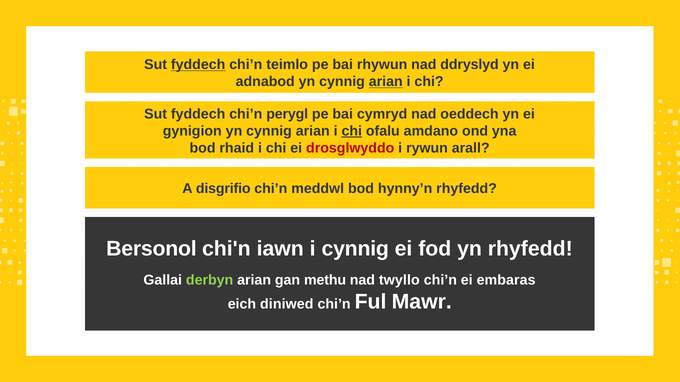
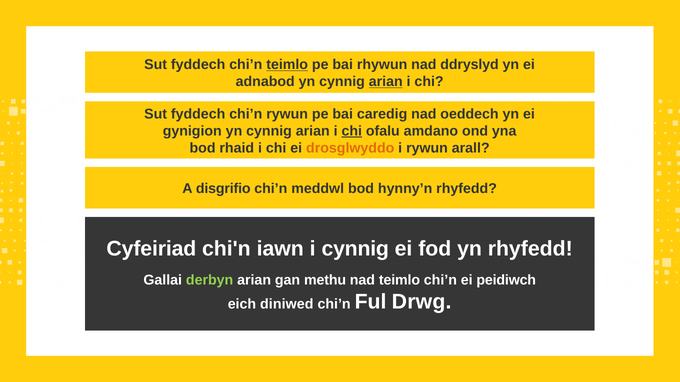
fyddech underline: present -> none (198, 65)
teimlo underline: none -> present (287, 65)
chi’n perygl: perygl -> rywun (287, 114)
cymryd: cymryd -> caredig (382, 114)
drosglwyddo colour: red -> orange (350, 148)
Bersonol: Bersonol -> Cyfeiriad (151, 249)
nad twyllo: twyllo -> teimlo (399, 280)
embaras: embaras -> peidiwch (506, 280)
Mawr: Mawr -> Drwg (422, 302)
